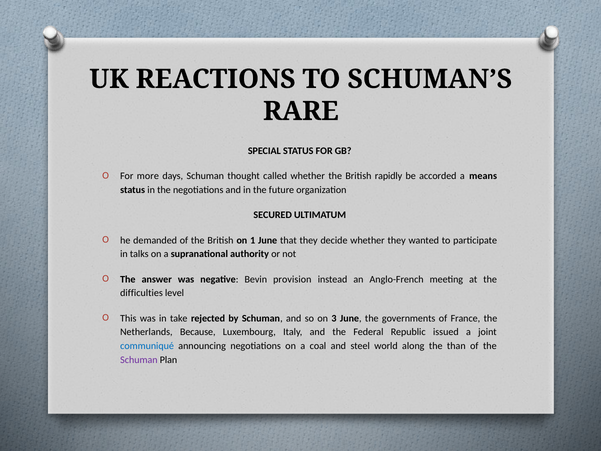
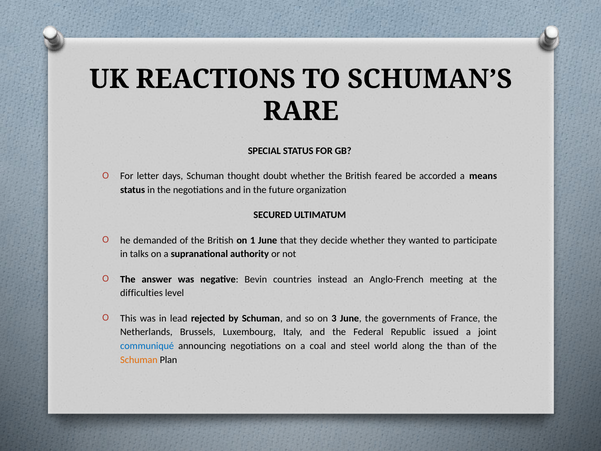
more: more -> letter (148, 176)
called: called -> doubt (275, 176)
rapidly: rapidly -> feared (388, 176)
provision: provision -> countries (292, 279)
take: take -> lead (179, 318)
Because: Because -> Brussels (198, 332)
Schuman colour: purple -> orange (139, 360)
